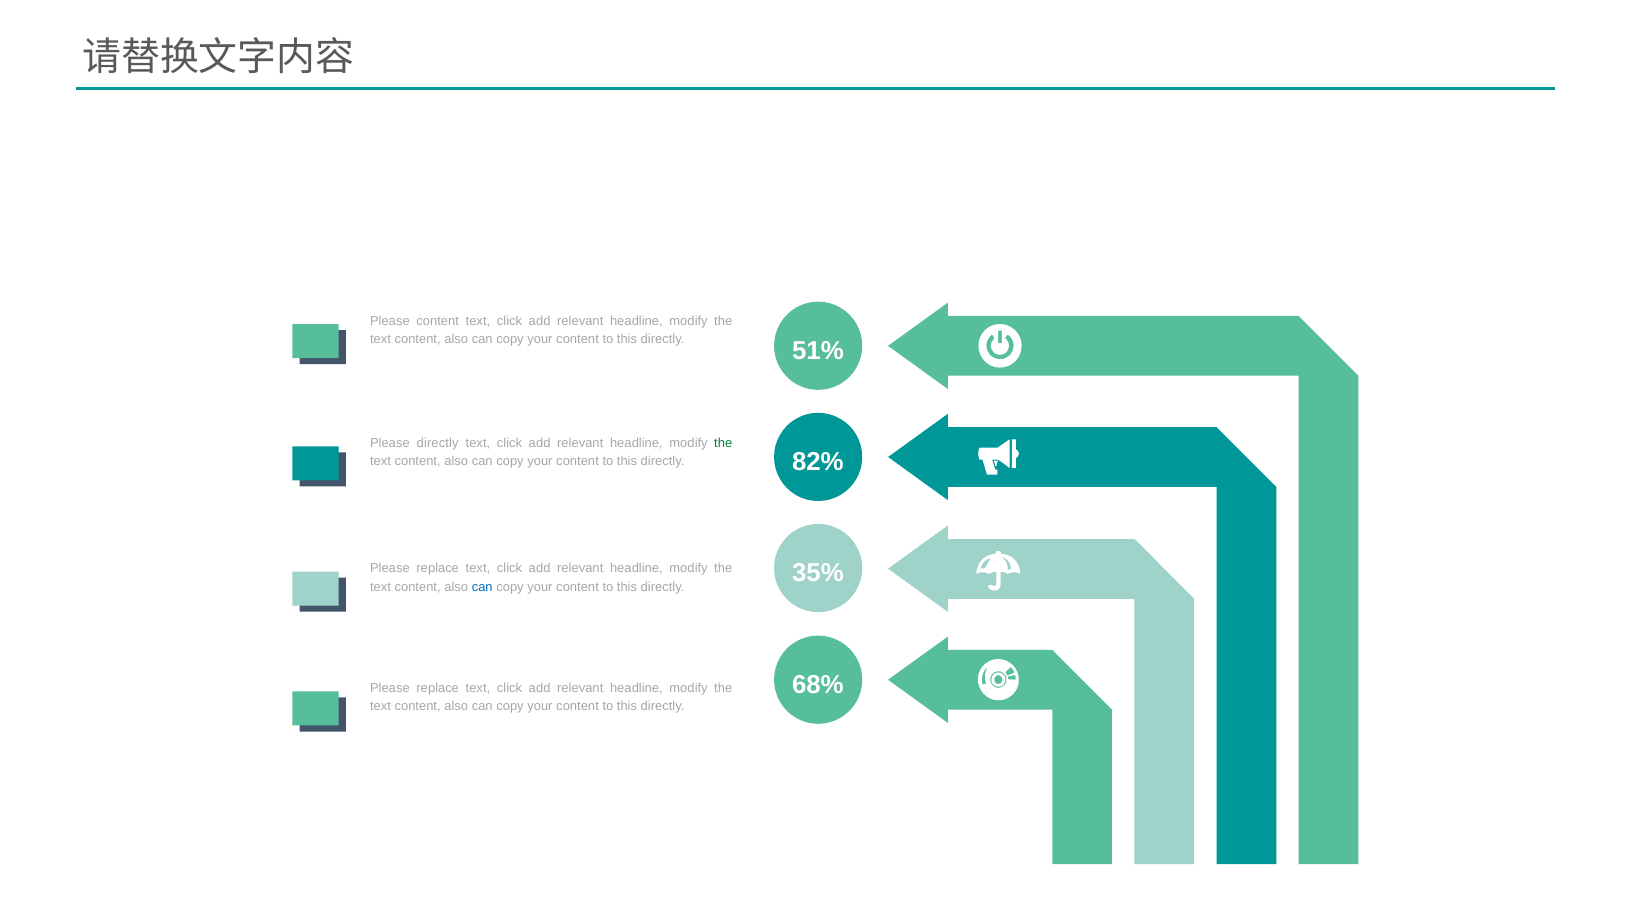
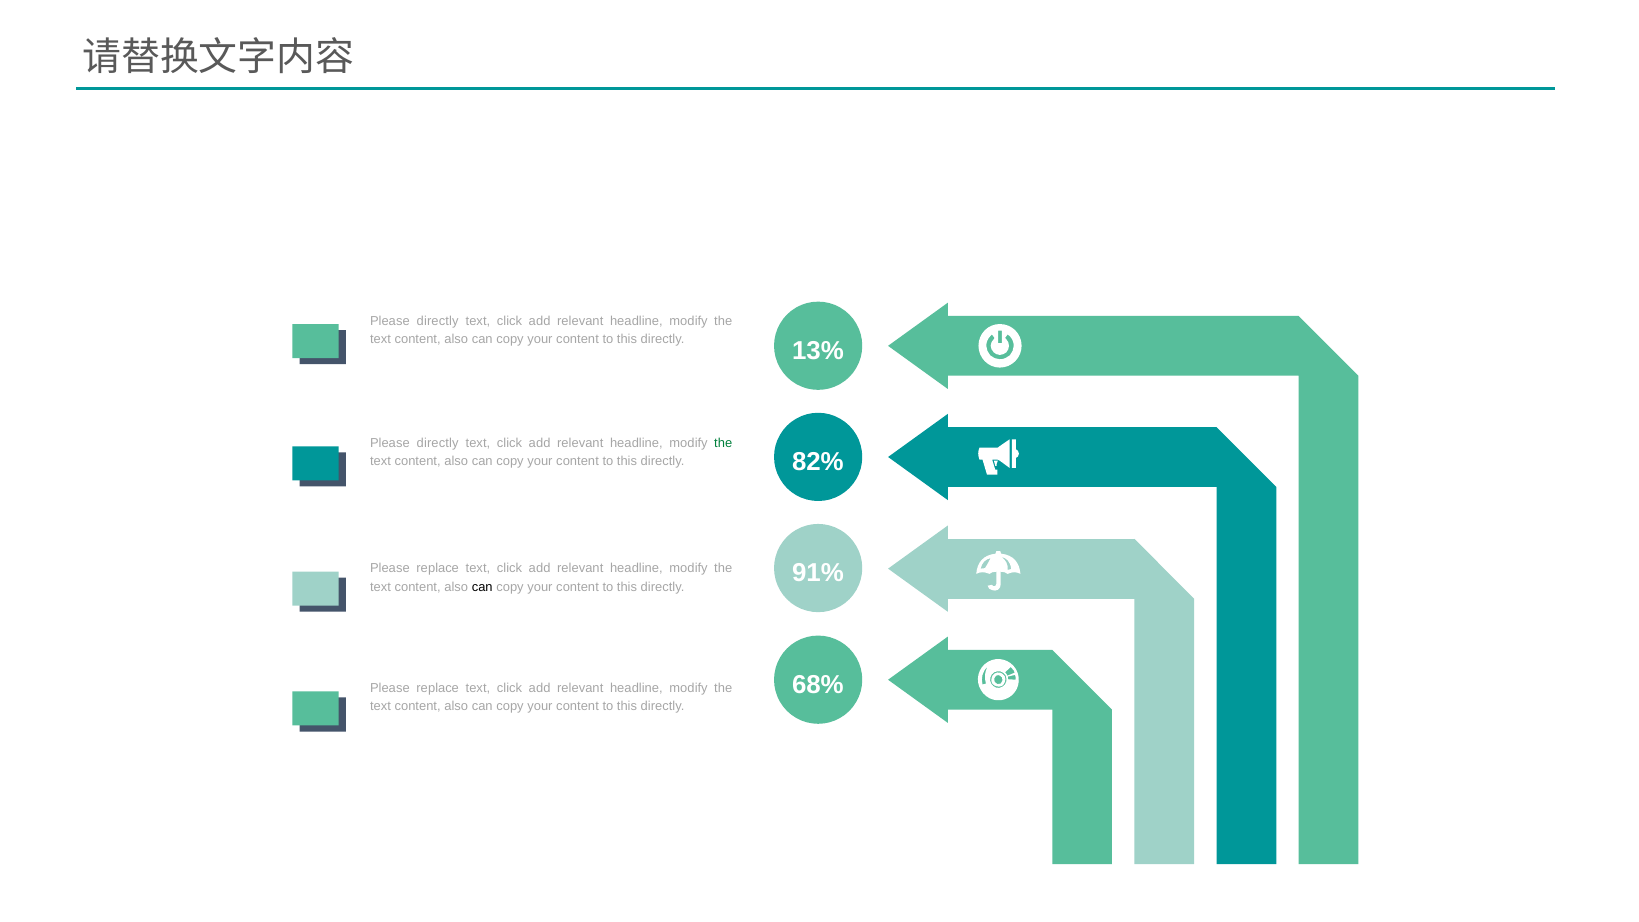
content: content -> directly (438, 321)
51%: 51% -> 13% (818, 350)
35%: 35% -> 91% (818, 573)
can colour: blue -> black (482, 587)
